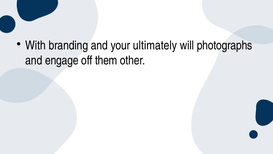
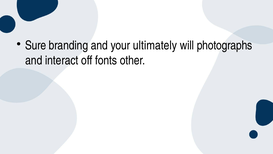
With: With -> Sure (36, 45)
engage: engage -> interact (62, 60)
them: them -> fonts (106, 60)
